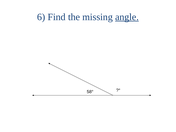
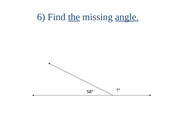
the underline: none -> present (74, 17)
